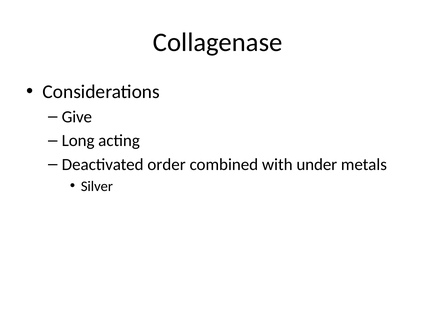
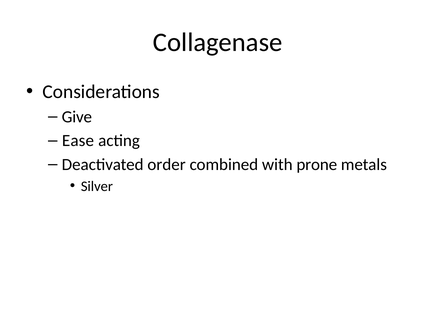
Long: Long -> Ease (78, 141)
under: under -> prone (317, 164)
